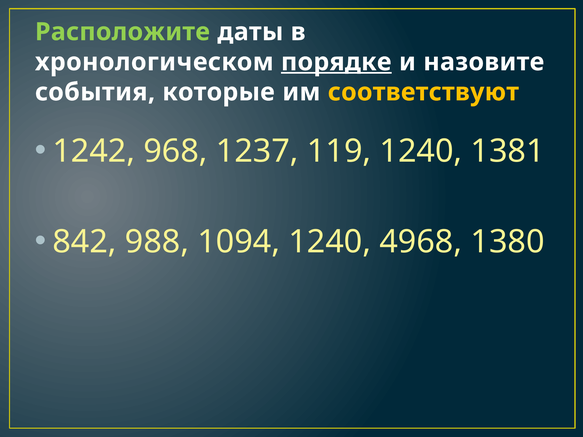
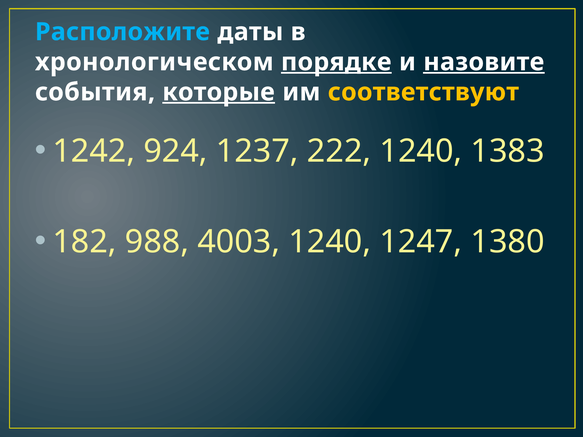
Расположите colour: light green -> light blue (122, 32)
назовите underline: none -> present (484, 62)
которые underline: none -> present (219, 92)
968: 968 -> 924 (176, 151)
119: 119 -> 222 (339, 151)
1381: 1381 -> 1383 (508, 151)
842: 842 -> 182 (85, 242)
1094: 1094 -> 4003 (239, 242)
4968: 4968 -> 1247 (421, 242)
